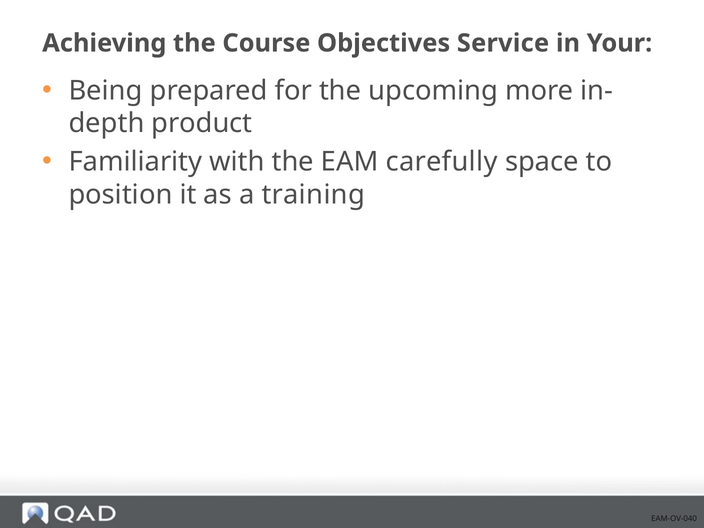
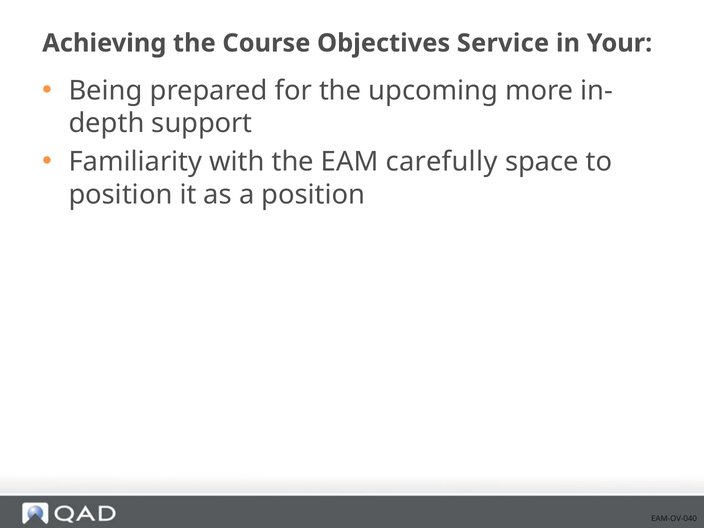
product: product -> support (202, 123)
a training: training -> position (313, 195)
